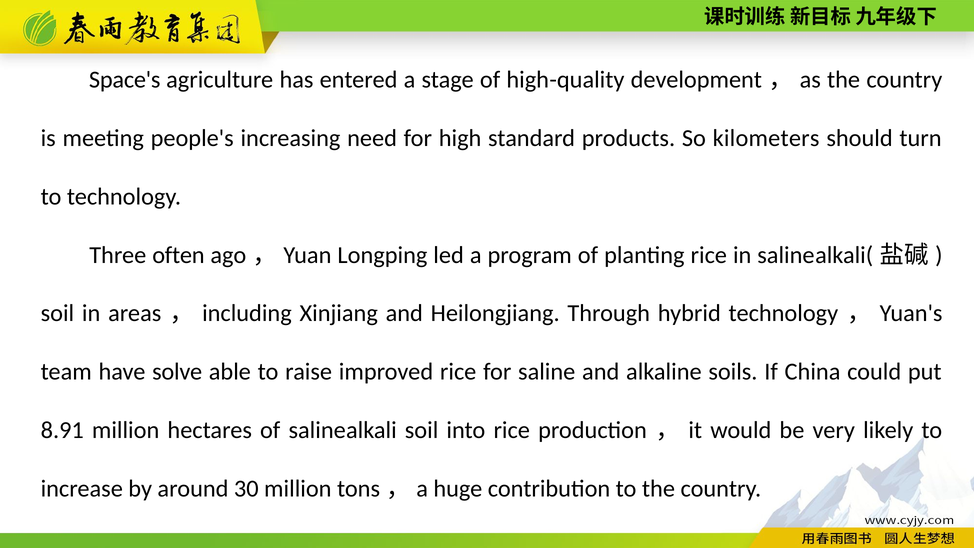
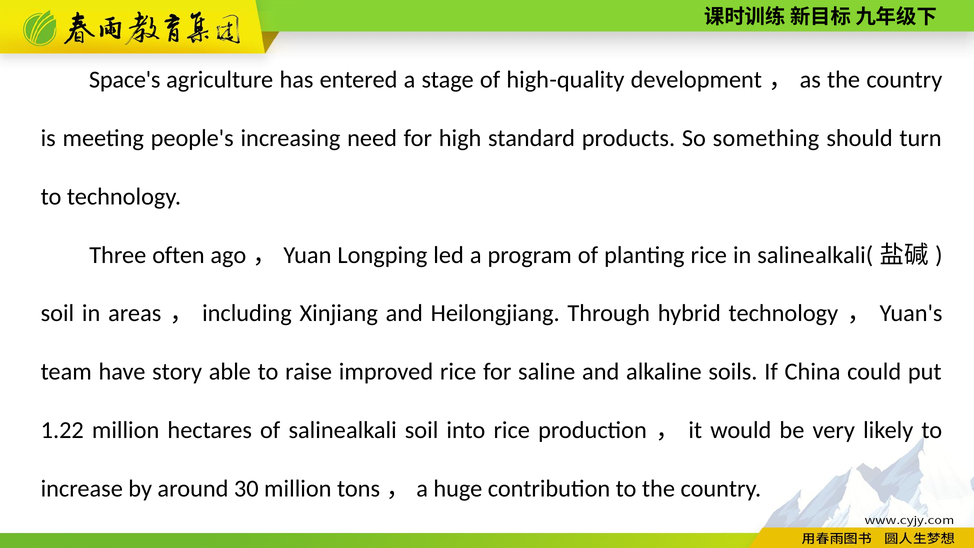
kilometers: kilometers -> something (766, 138)
solve: solve -> story (177, 372)
8.91: 8.91 -> 1.22 (62, 430)
